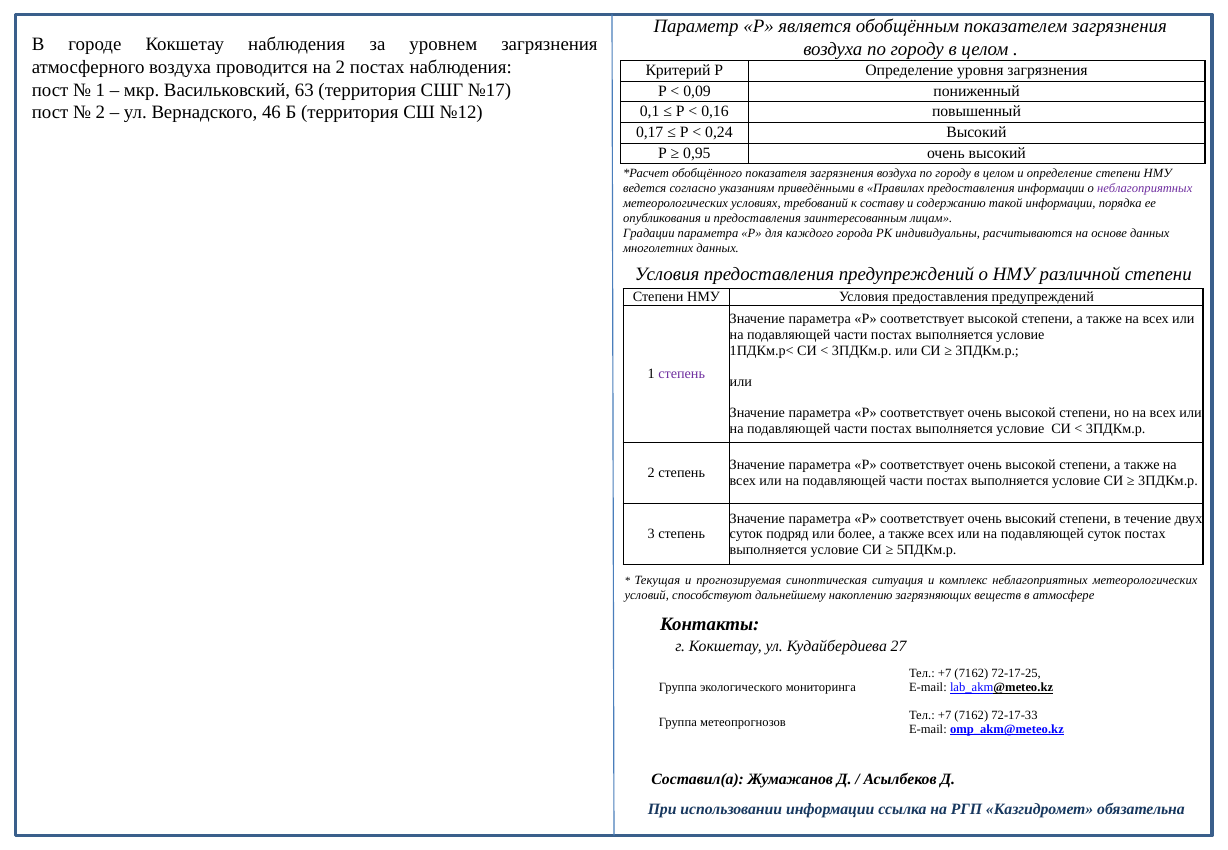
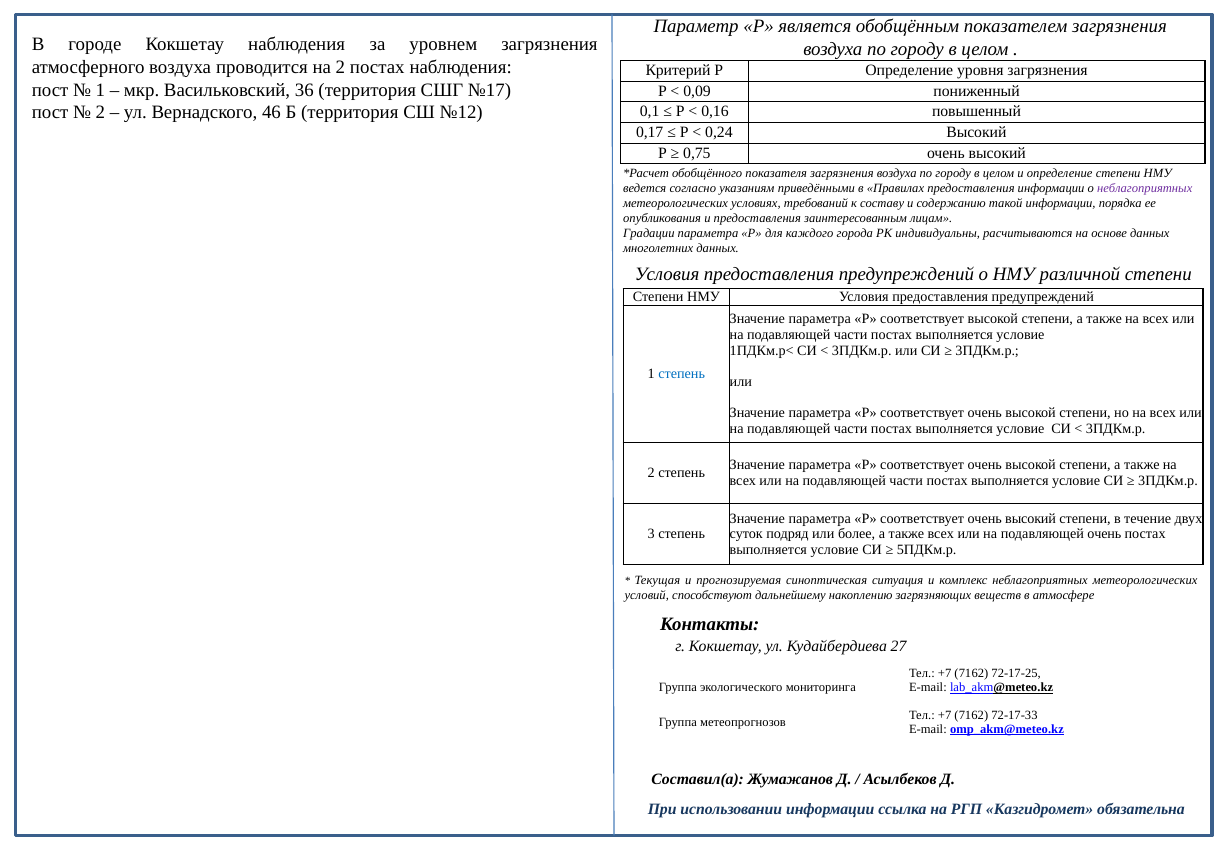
63: 63 -> 36 (304, 90)
0,95: 0,95 -> 0,75 (697, 153)
степень colour: purple -> blue (682, 374)
подавляющей суток: суток -> очень (1104, 534)
